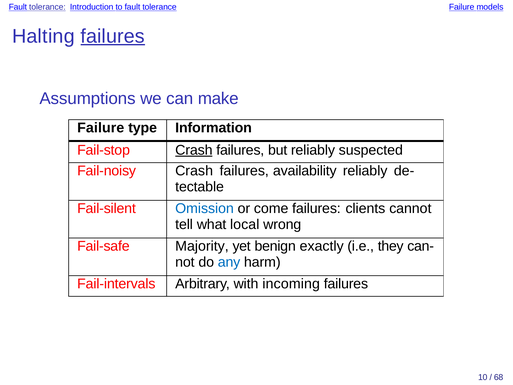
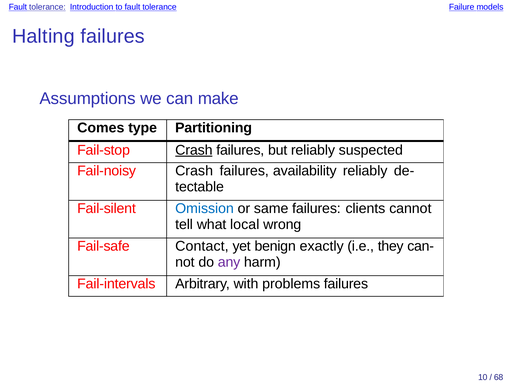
failures underline: present -> none (113, 36)
Failure: Failure -> Comes (101, 128)
Information: Information -> Partitioning (214, 128)
come: come -> same (271, 209)
Majority: Majority -> Contact (202, 246)
any colour: blue -> purple (229, 262)
incoming: incoming -> problems (291, 284)
